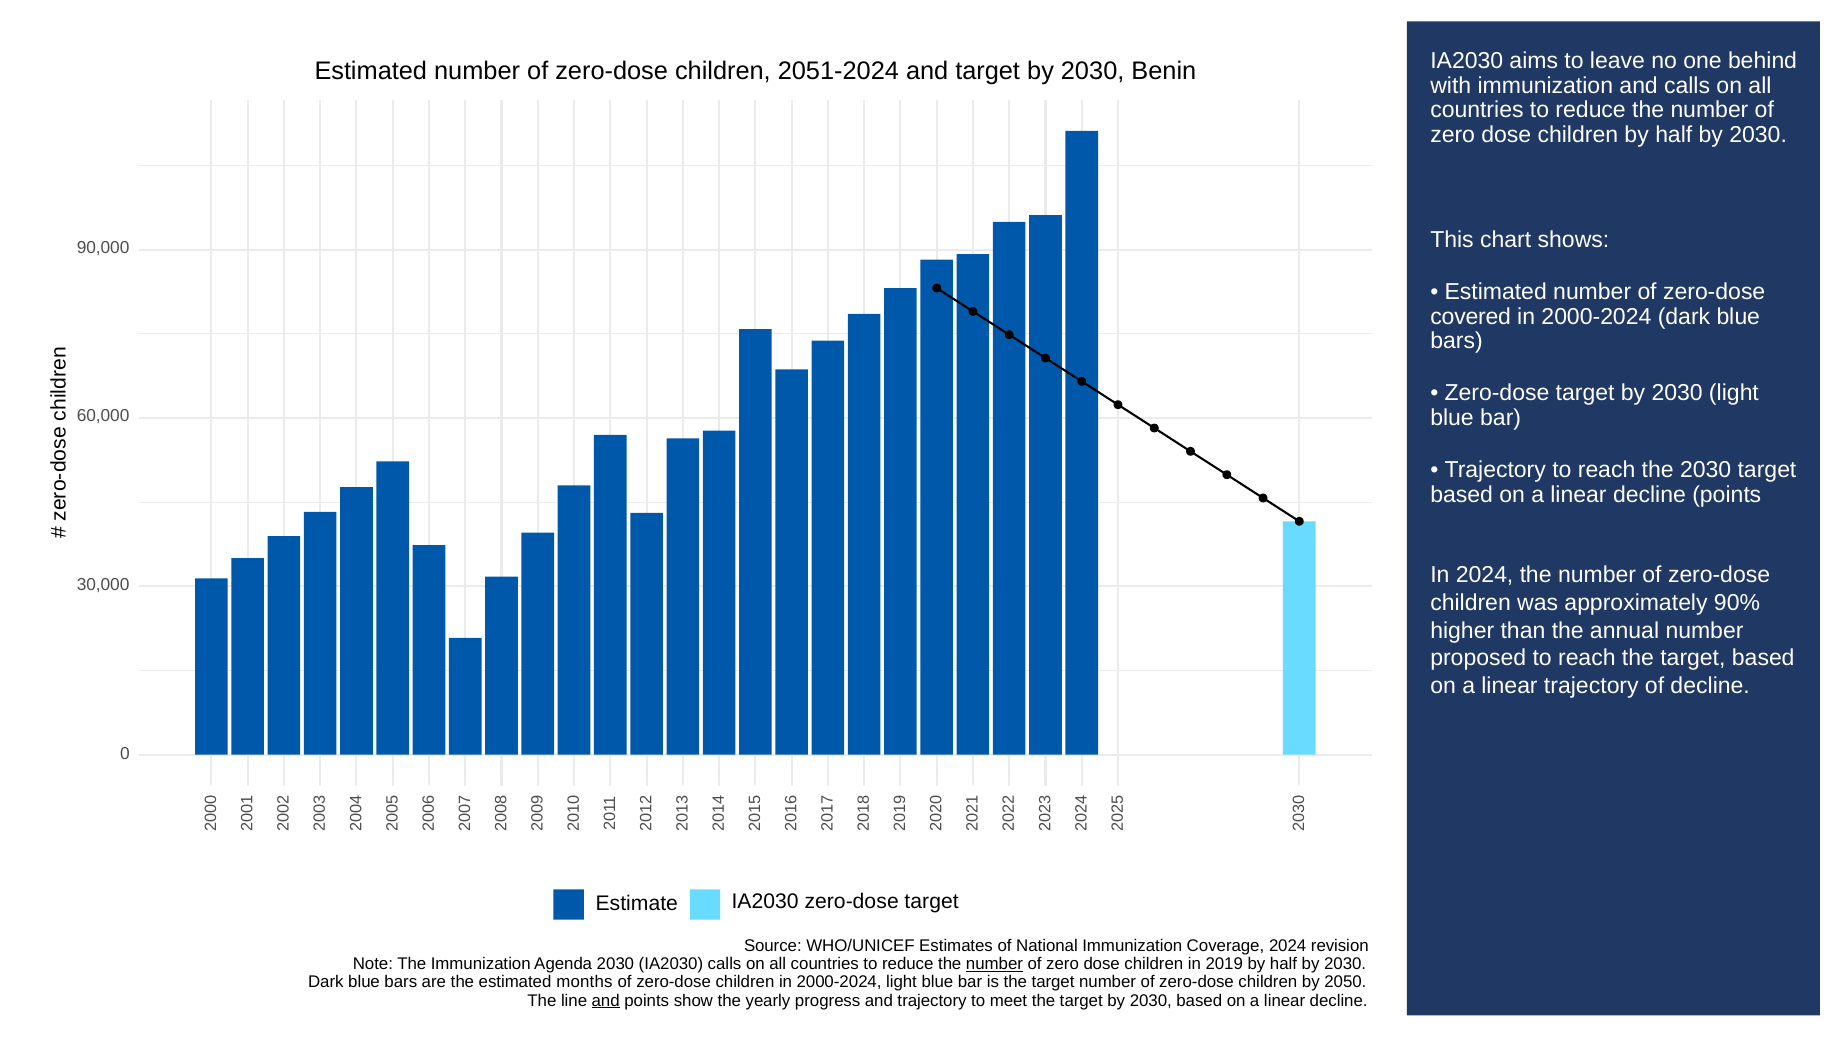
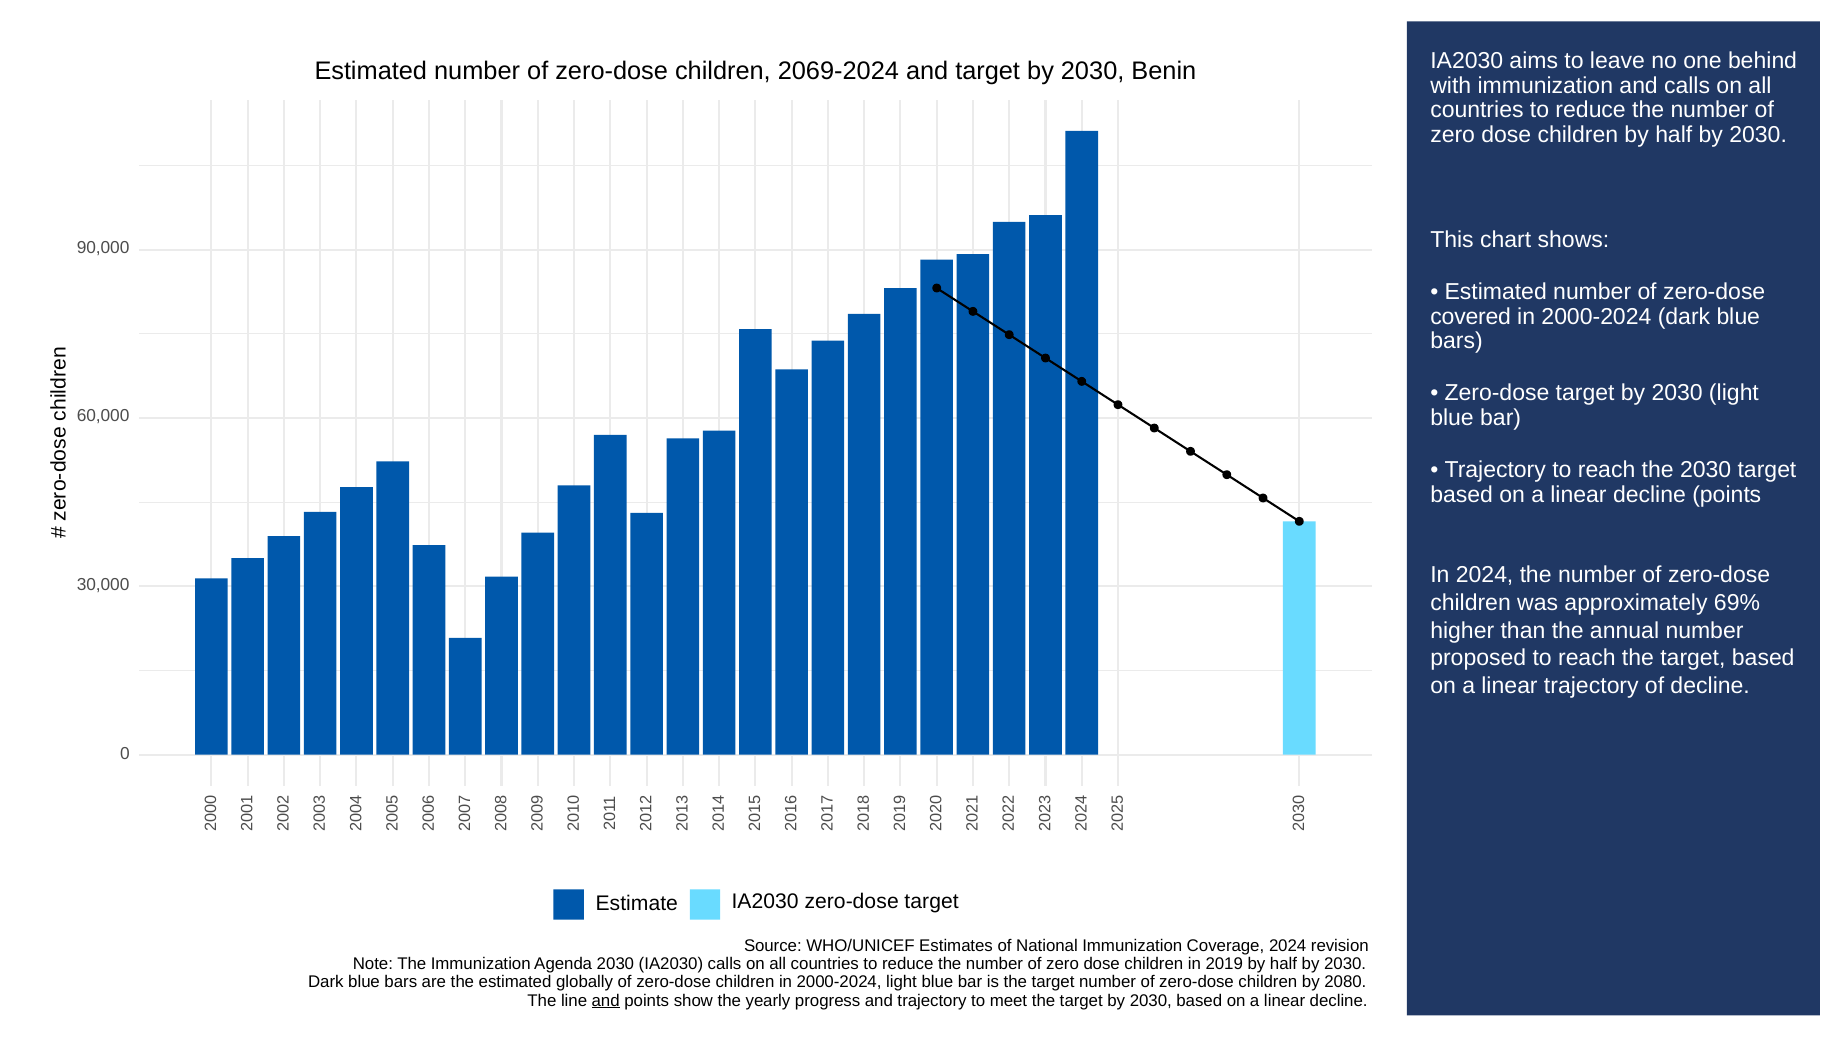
2051-2024: 2051-2024 -> 2069-2024 (838, 71)
90%: 90% -> 69% (1737, 603)
number underline: present -> none (995, 964)
months: months -> globally (585, 982)
2050: 2050 -> 2080 (1345, 982)
